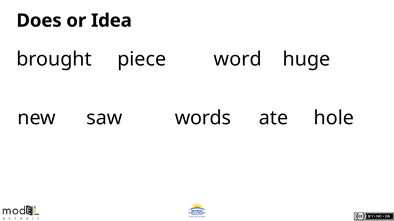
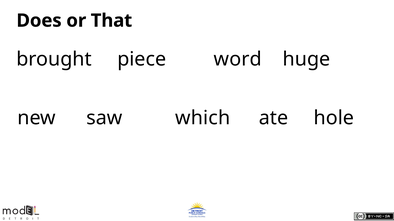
Idea: Idea -> That (111, 21)
words: words -> which (203, 118)
